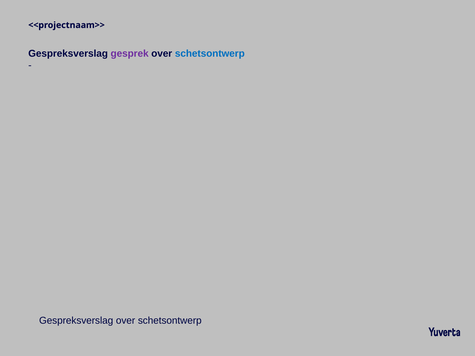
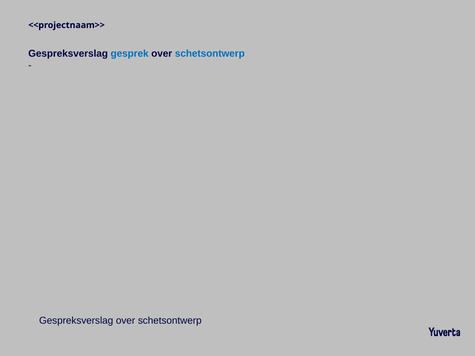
gesprek colour: purple -> blue (130, 53)
